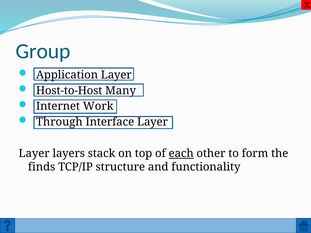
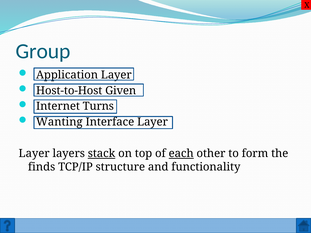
Many: Many -> Given (121, 91)
Work: Work -> Turns (98, 106)
Through: Through -> Wanting (59, 122)
stack underline: none -> present (102, 154)
